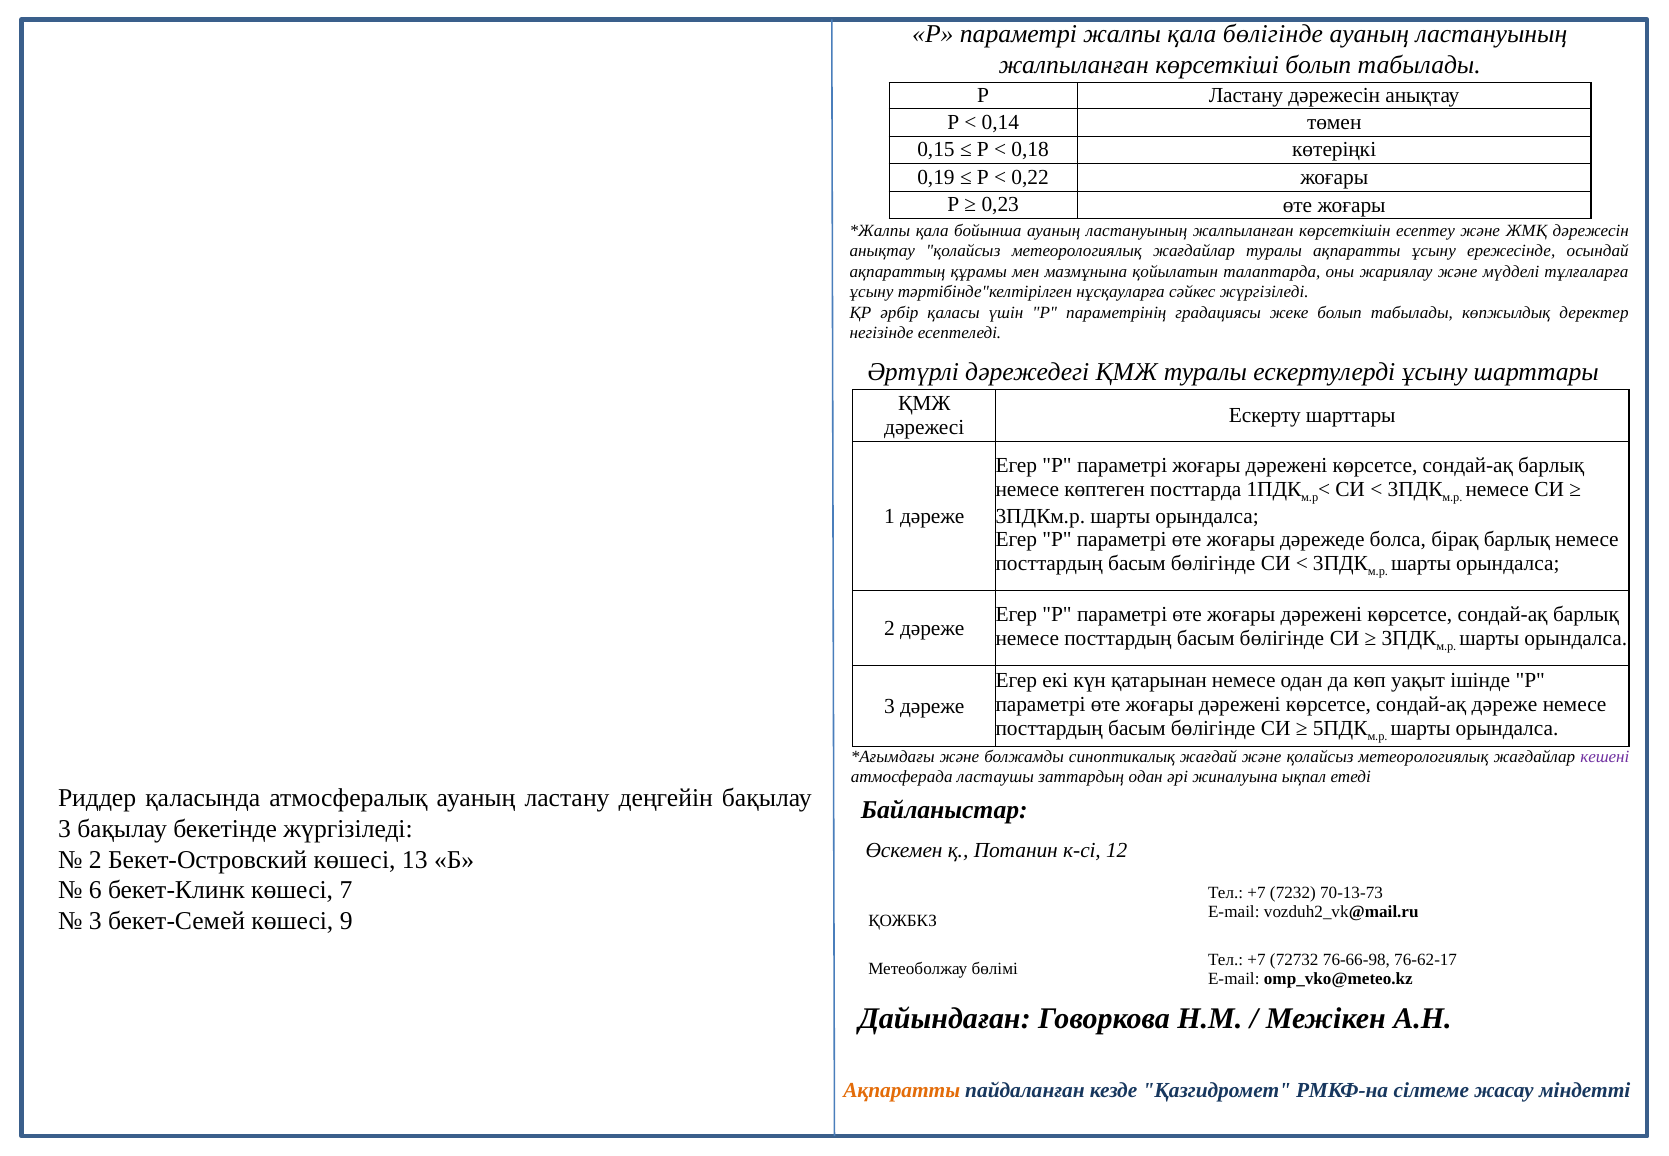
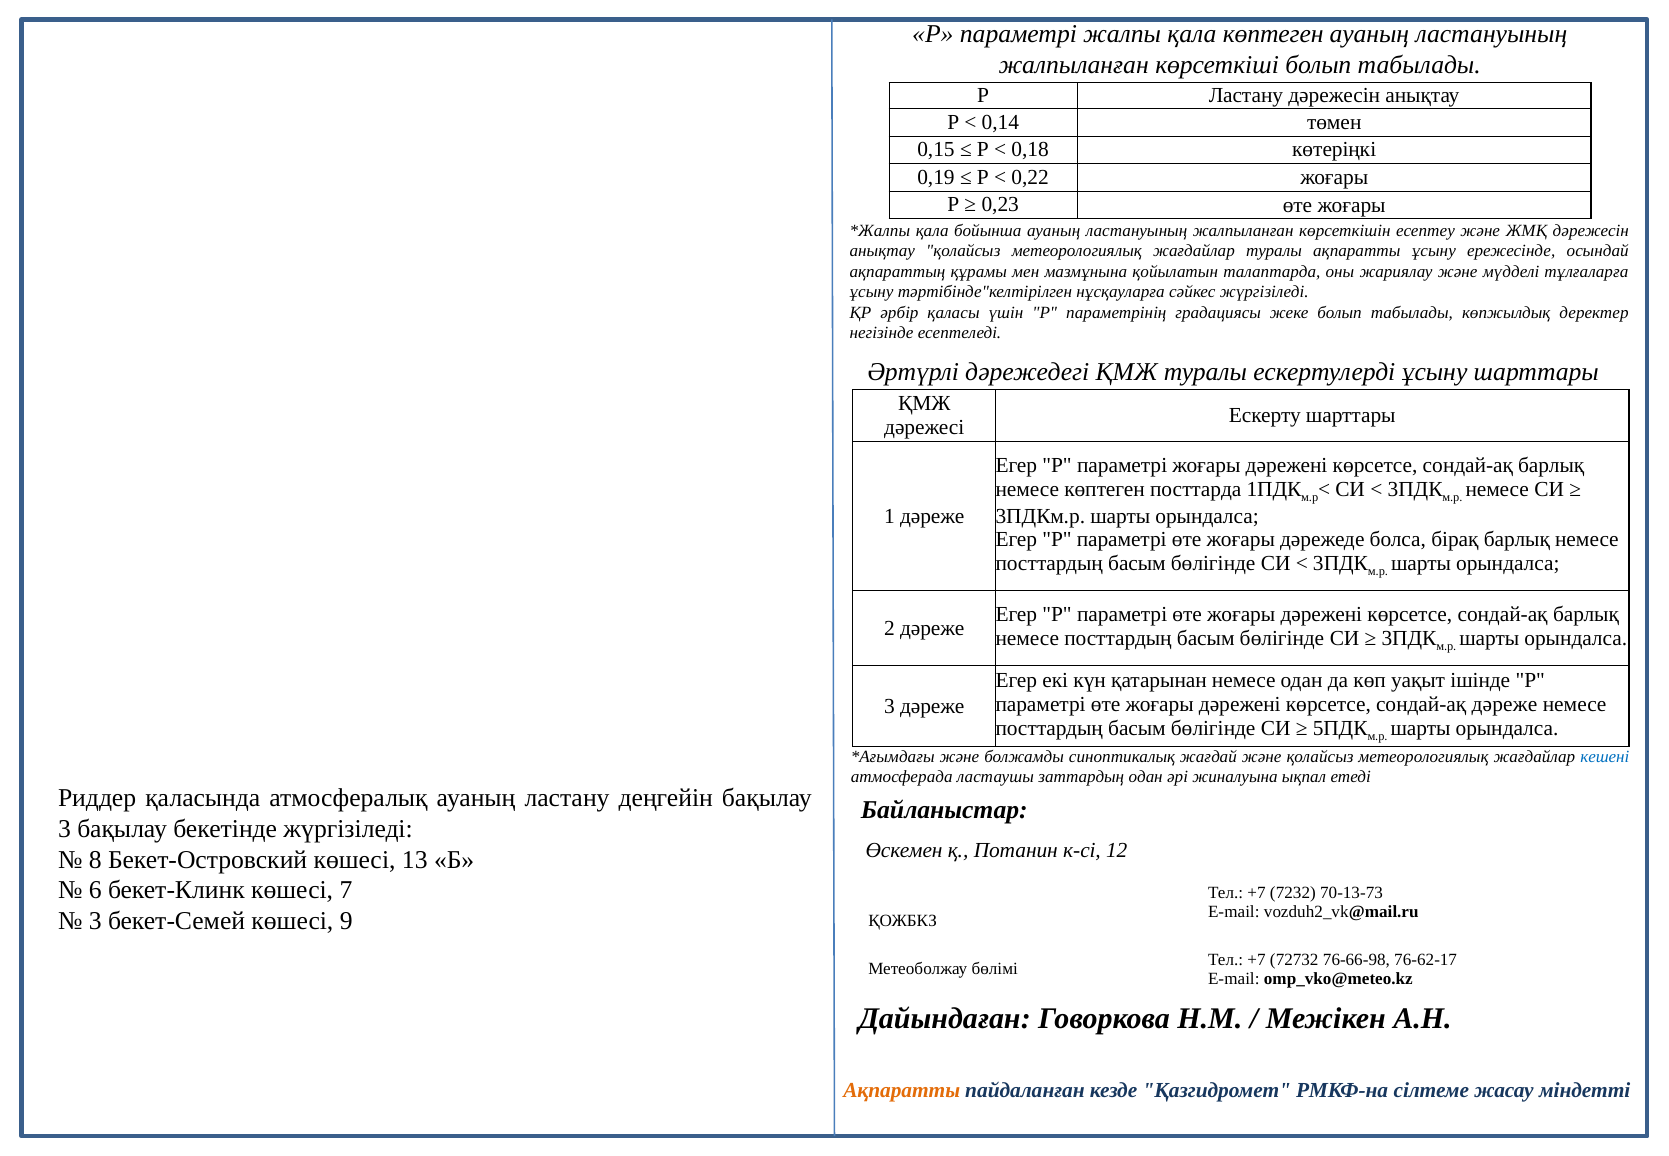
қала бөлігінде: бөлігінде -> көптеген (1273, 34)
кешені colour: purple -> blue (1605, 756)
2: 2 -> 8 (95, 859)
